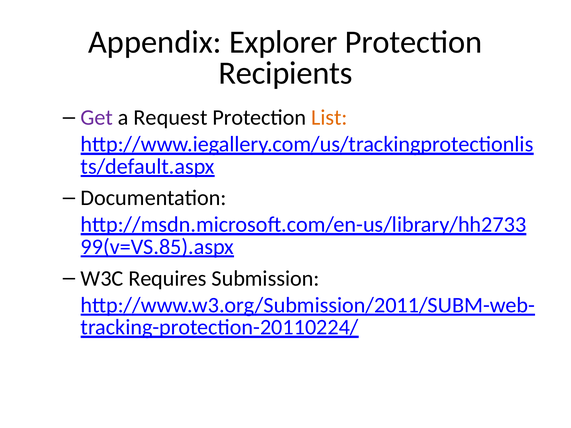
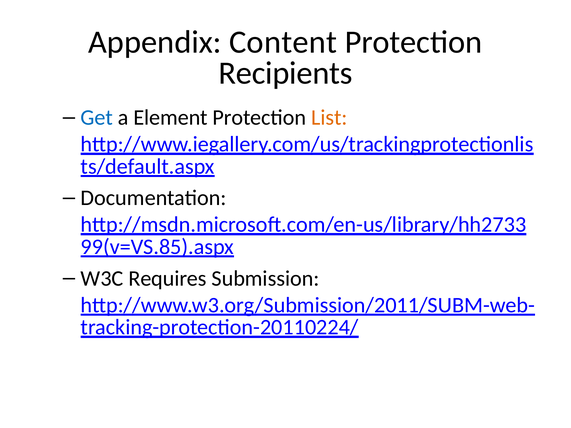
Explorer: Explorer -> Content (283, 42)
Get colour: purple -> blue (97, 118)
Request: Request -> Element (171, 118)
